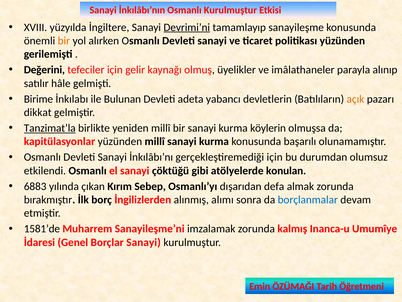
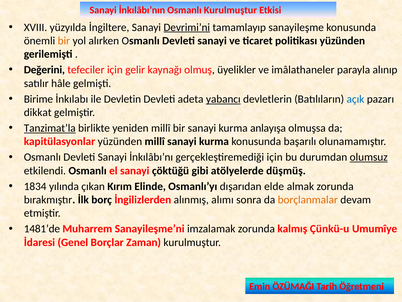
Bulunan: Bulunan -> Devletin (122, 99)
yabancı underline: none -> present (223, 99)
açık colour: orange -> blue (355, 99)
köylerin: köylerin -> anlayışa (268, 128)
olumsuz underline: none -> present (369, 157)
konulan: konulan -> düşmüş (286, 170)
6883: 6883 -> 1834 (35, 186)
Sebep: Sebep -> Elinde (150, 186)
defa: defa -> elde (274, 186)
borçlanmalar colour: blue -> orange (308, 200)
1581’de: 1581’de -> 1481’de (42, 229)
Inanca-u: Inanca-u -> Çünkü-u (330, 229)
Borçlar Sanayi: Sanayi -> Zaman (144, 242)
